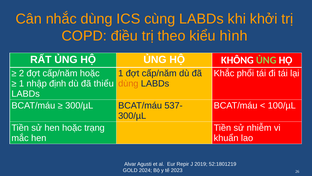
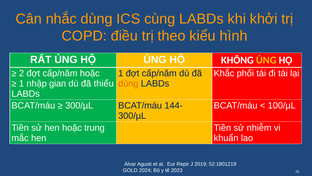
ỦNG colour: light green -> yellow (266, 60)
định: định -> gian (58, 83)
537-: 537- -> 144- (174, 105)
trạng: trạng -> trung (94, 127)
